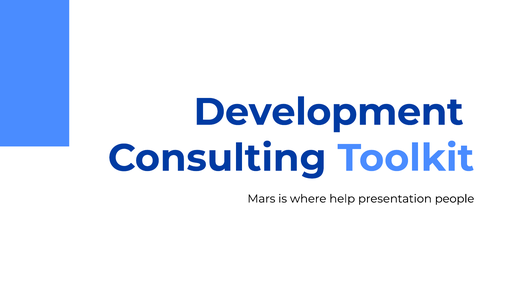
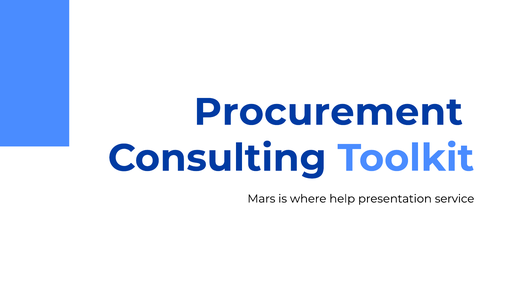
Development: Development -> Procurement (328, 112)
people: people -> service (455, 199)
